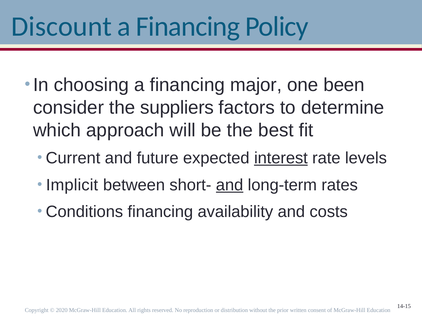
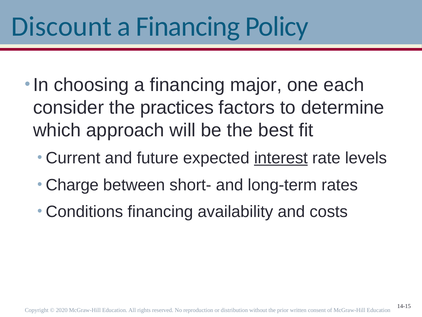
been: been -> each (344, 85)
suppliers: suppliers -> practices (177, 107)
Implicit: Implicit -> Charge (72, 185)
and underline: present -> none (230, 185)
